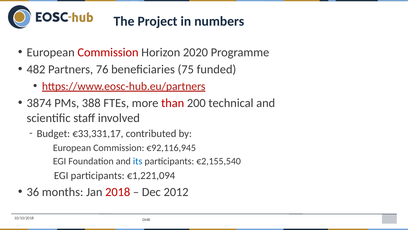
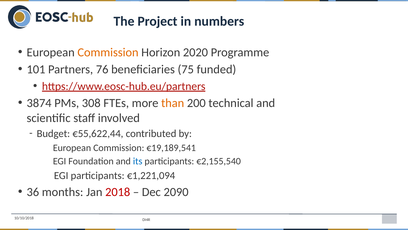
Commission colour: red -> orange (108, 52)
482: 482 -> 101 (36, 69)
388: 388 -> 308 (91, 103)
than colour: red -> orange (173, 103)
€33,331,17: €33,331,17 -> €55,622,44 (98, 133)
€92,116,945: €92,116,945 -> €19,189,541 (171, 147)
2012: 2012 -> 2090 (176, 192)
